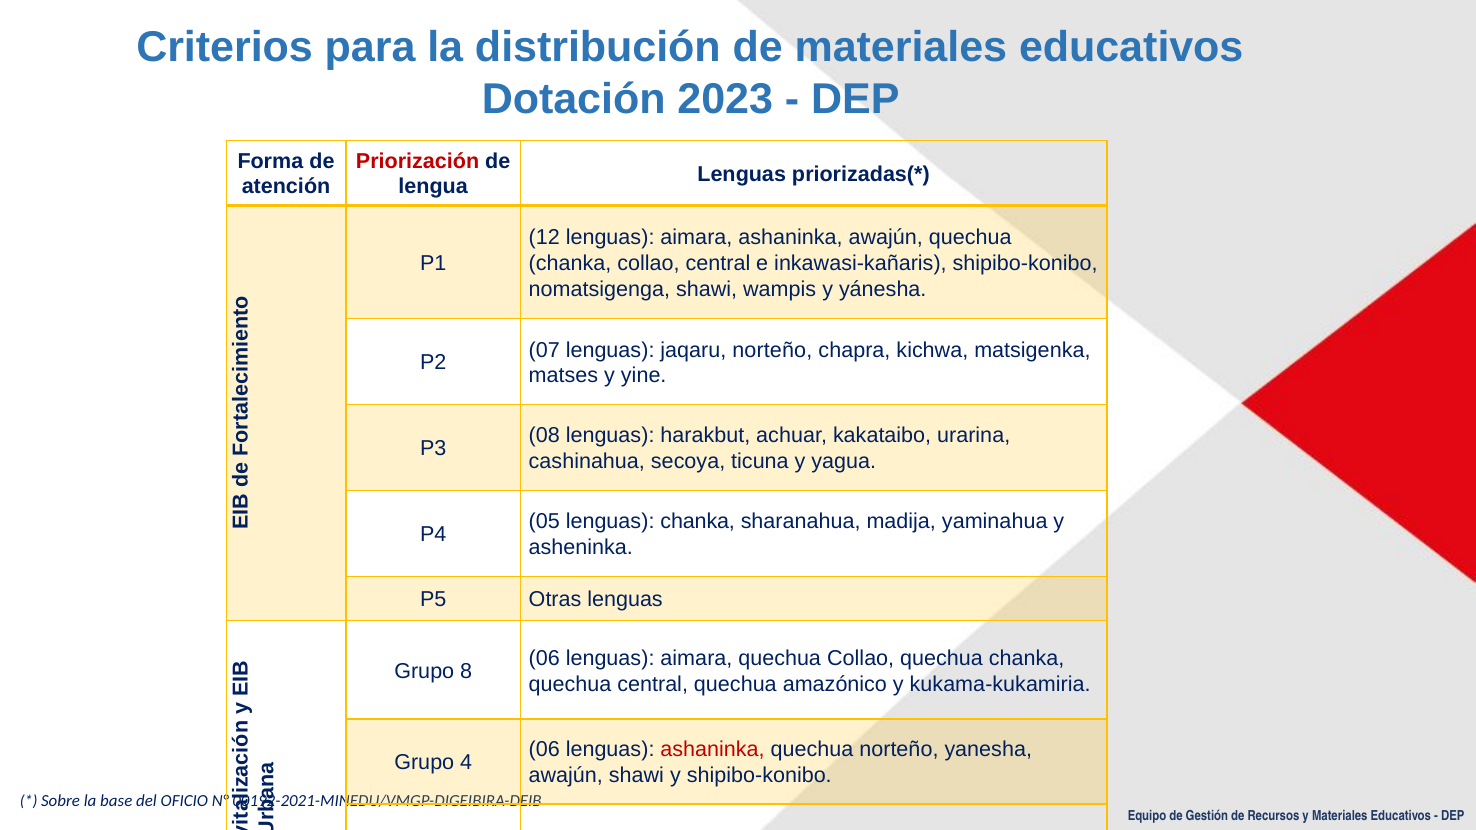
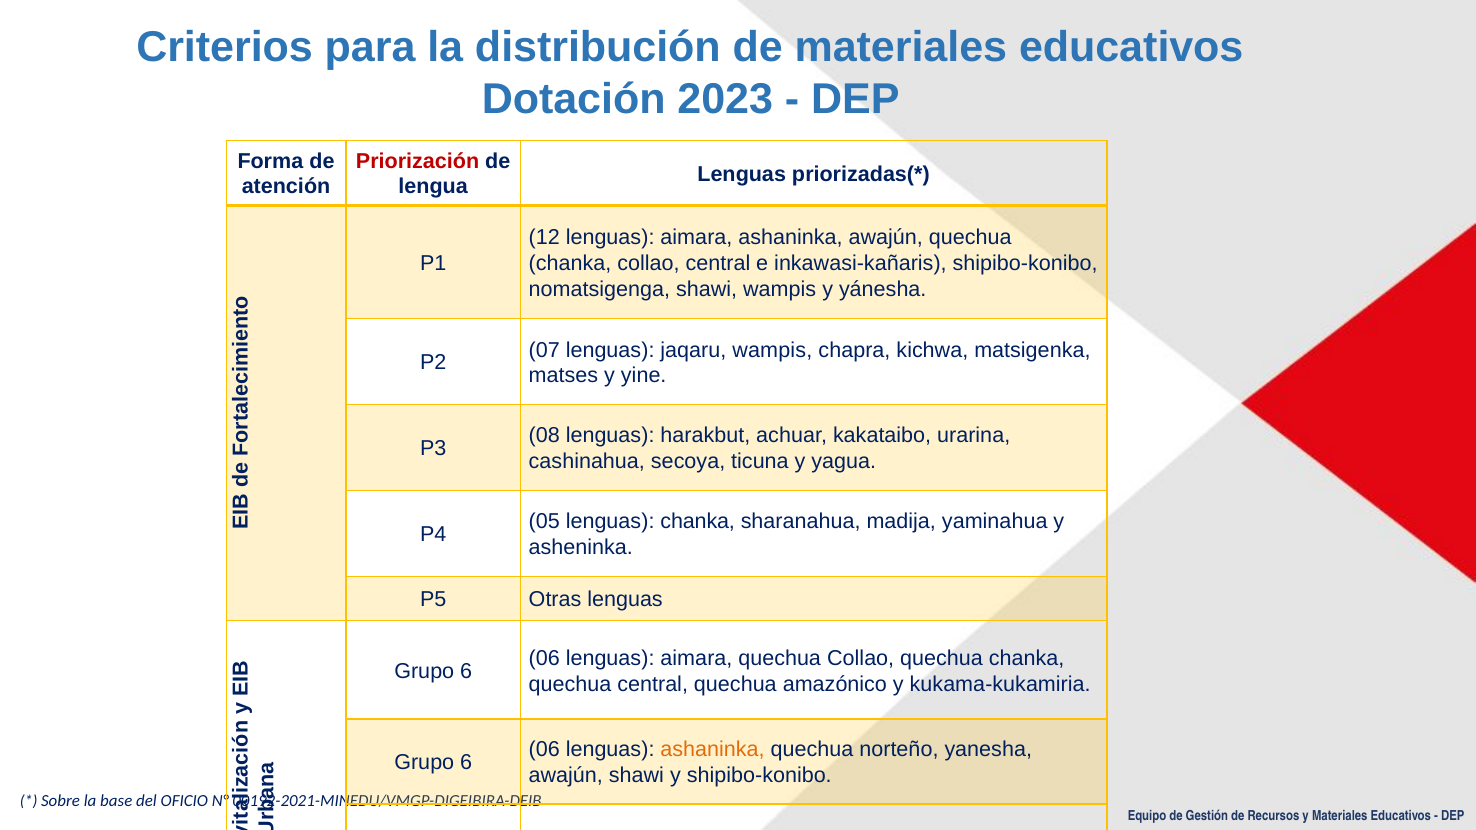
jaqaru norteño: norteño -> wampis (772, 350)
8: 8 -> 6 (466, 671)
ashaninka colour: red -> orange (713, 750)
4: 4 -> 6 (466, 763)
